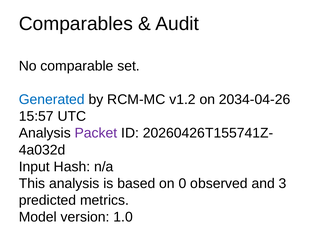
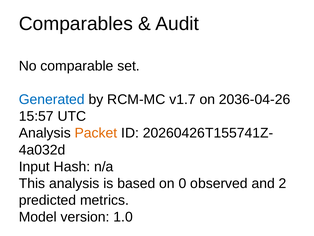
v1.2: v1.2 -> v1.7 (182, 99)
2034-04-26: 2034-04-26 -> 2036-04-26 (255, 99)
Packet colour: purple -> orange (96, 133)
3: 3 -> 2 (283, 183)
